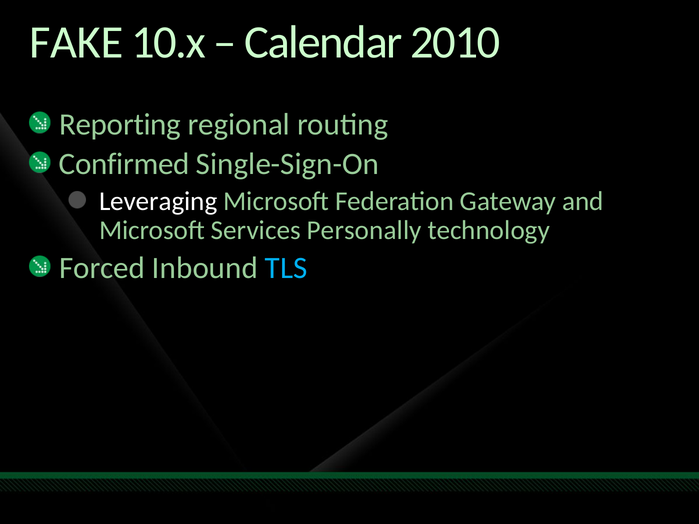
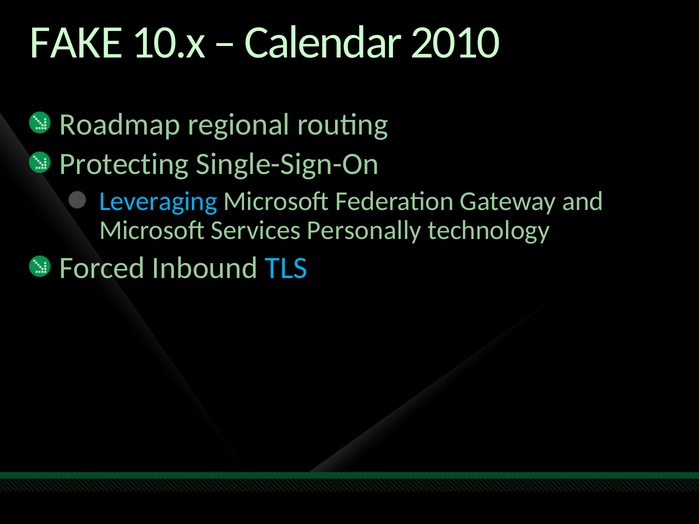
Reporting: Reporting -> Roadmap (120, 125)
Confirmed: Confirmed -> Protecting (124, 164)
Leveraging colour: white -> light blue (158, 201)
